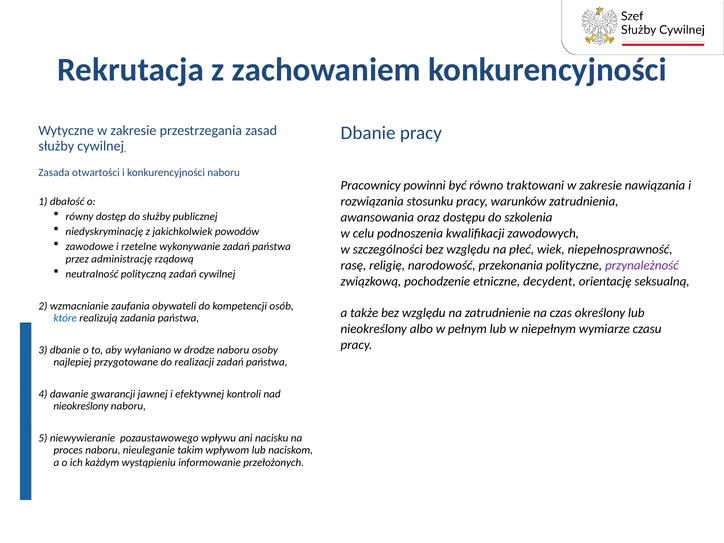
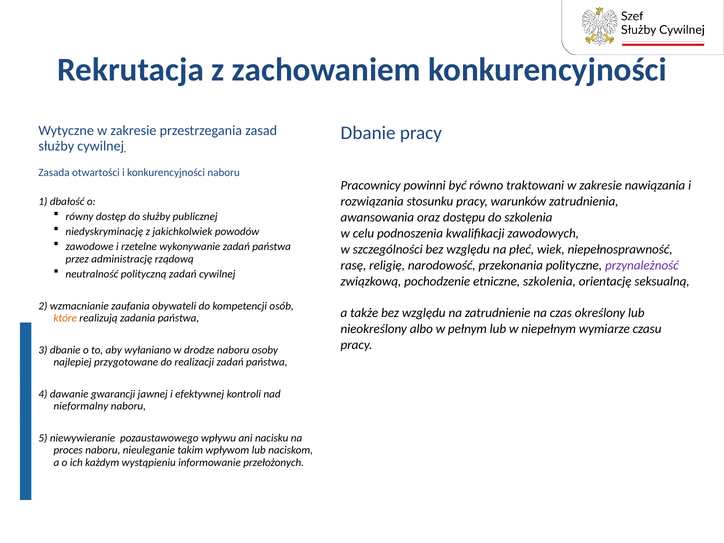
etniczne decydent: decydent -> szkolenia (549, 281)
które colour: blue -> orange (65, 318)
nieokreślony: nieokreślony -> nieformalny (81, 406)
